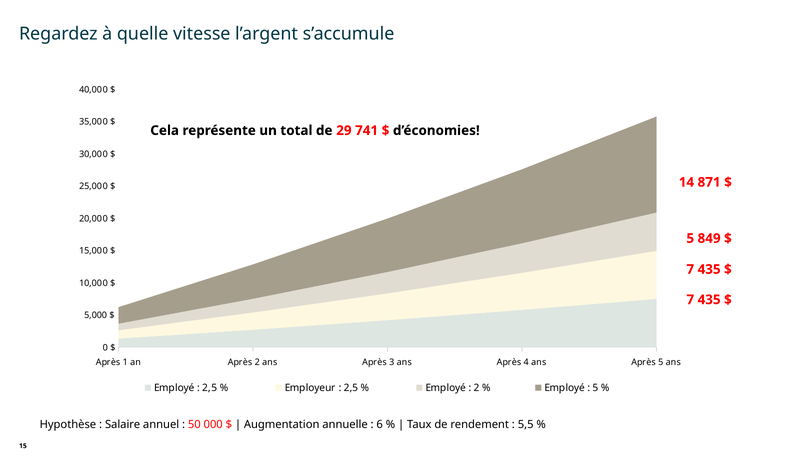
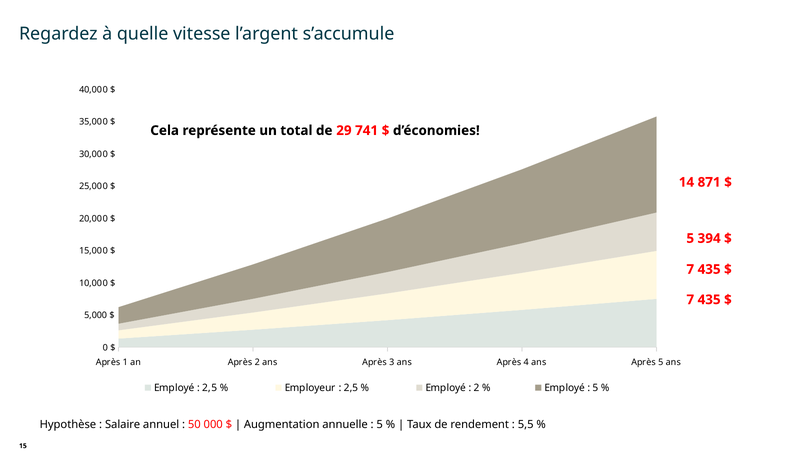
849: 849 -> 394 (709, 238)
6: 6 -> 5 (380, 424)
